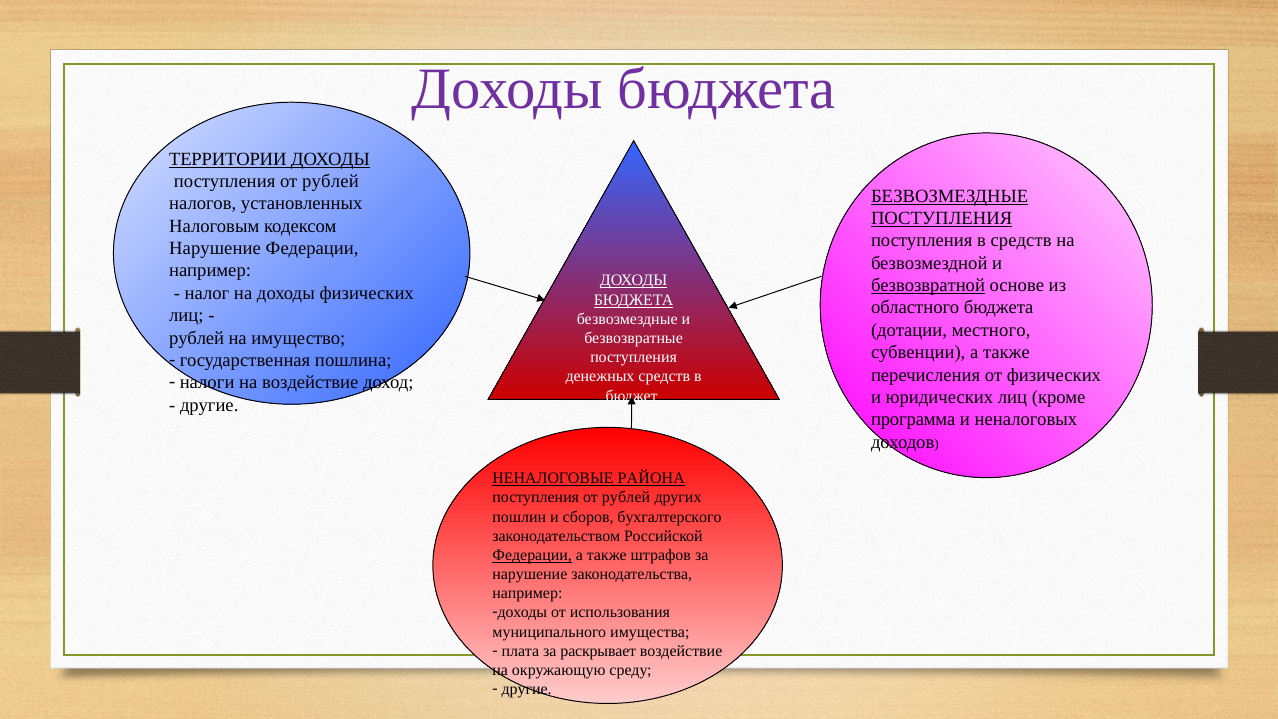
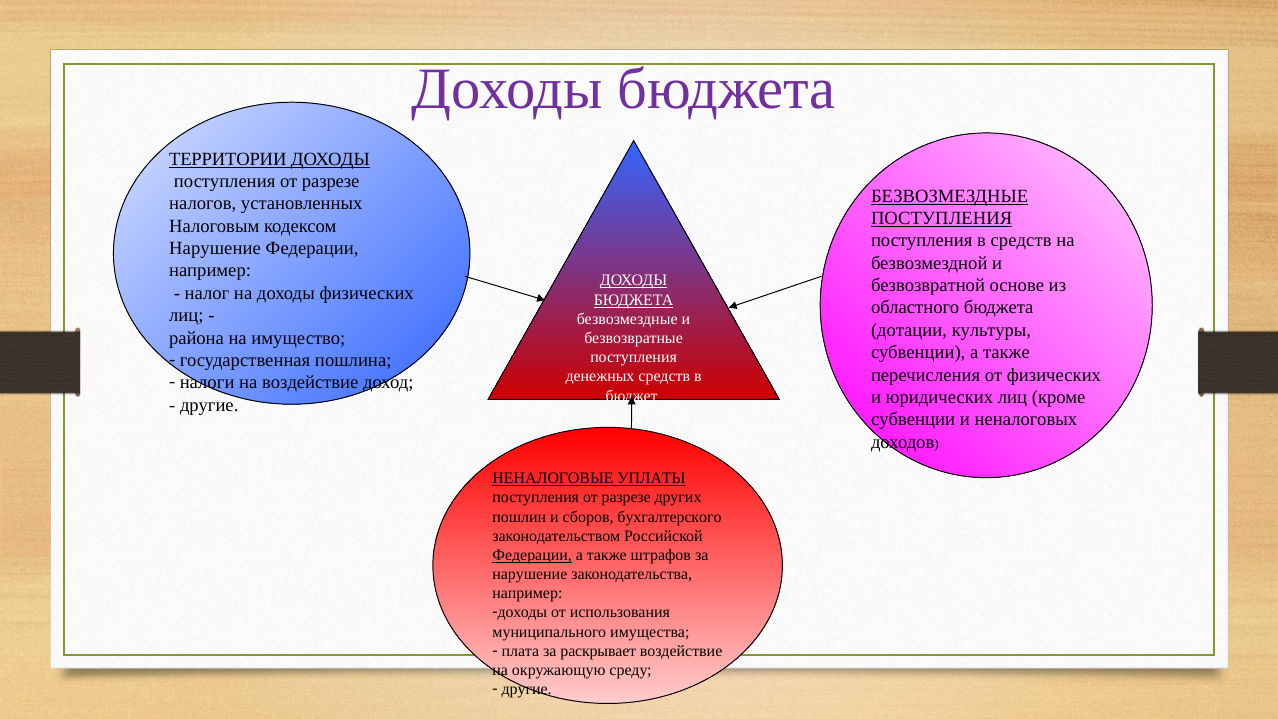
рублей: рублей -> разрезе (331, 181)
безвозвратной underline: present -> none (928, 285)
местного: местного -> культуры (991, 330)
рублей: рублей -> района (197, 338)
программа: программа -> субвенции (913, 420)
РАЙОНА: РАЙОНА -> УПЛАТЫ (651, 478)
рублей: рублей -> разрезе (626, 498)
